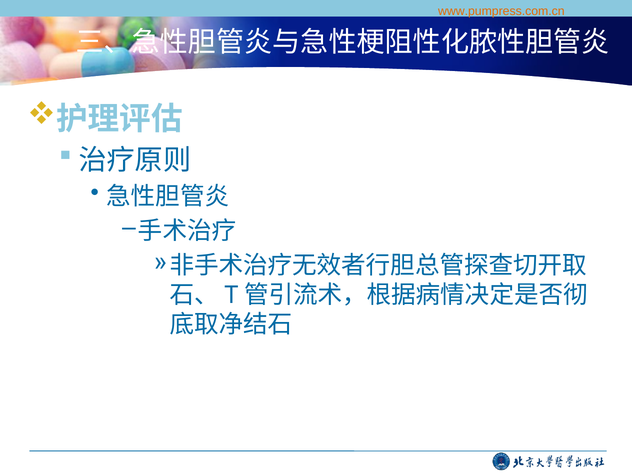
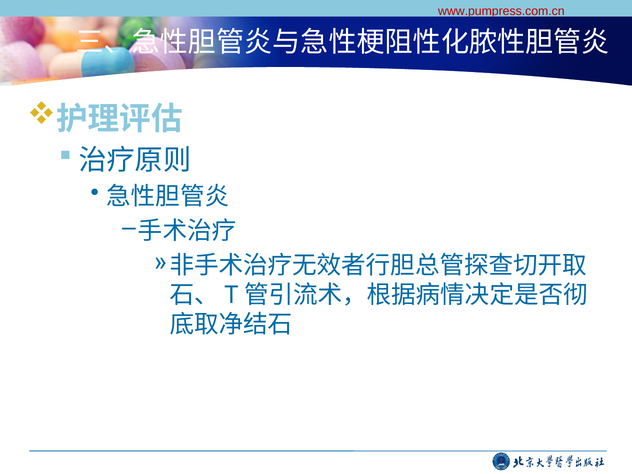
www.pumpress.com.cn colour: orange -> red (501, 11)
